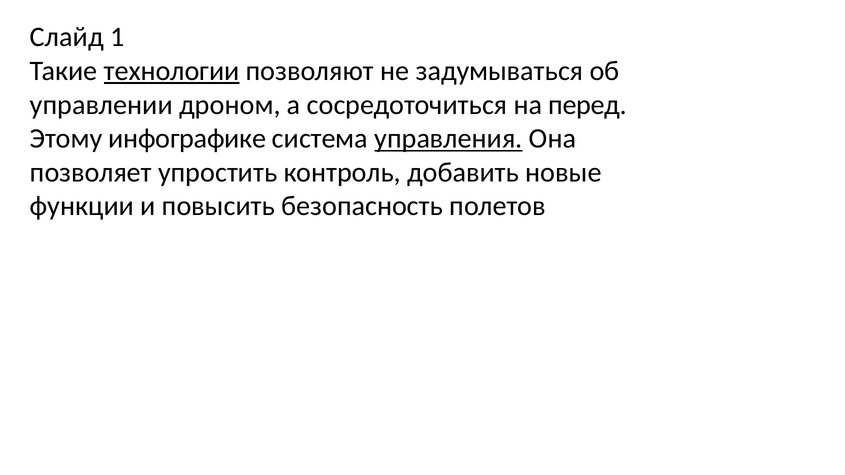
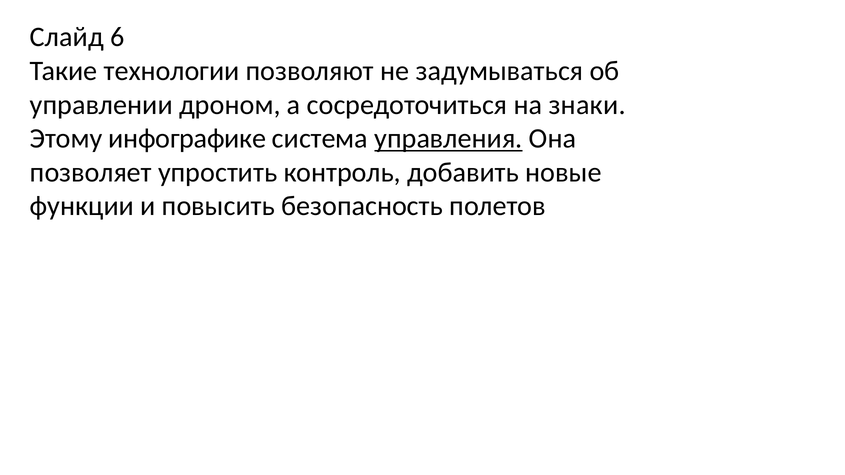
1: 1 -> 6 (117, 37)
технологии underline: present -> none (172, 71)
перед: перед -> знаки (587, 105)
